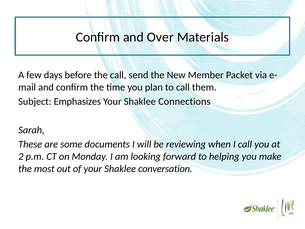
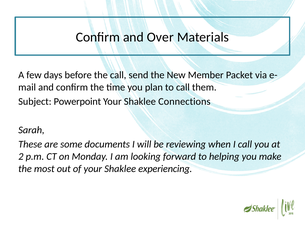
Emphasizes: Emphasizes -> Powerpoint (77, 101)
conversation: conversation -> experiencing (165, 169)
